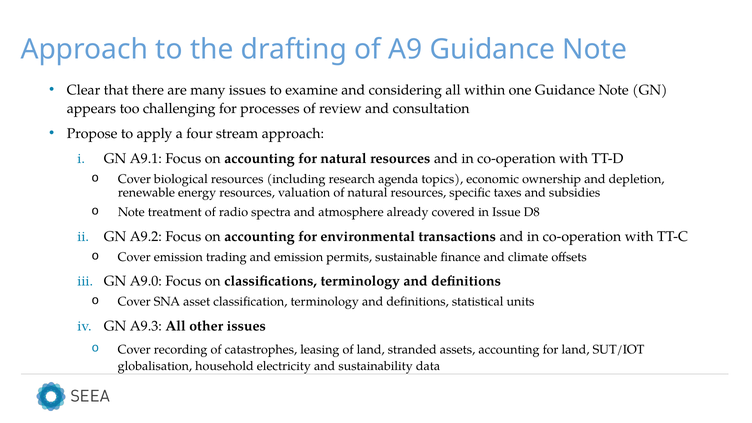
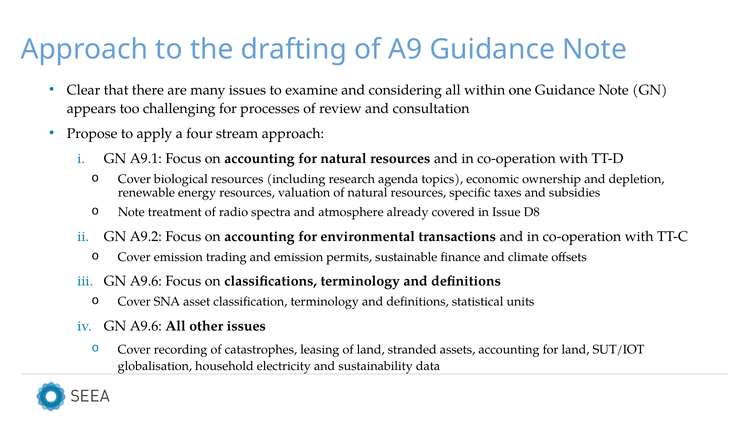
A9.0: A9.0 -> A9.6 (146, 281)
A9.3: A9.3 -> A9.6 (146, 326)
